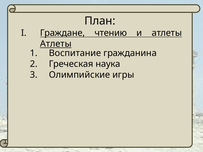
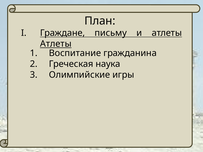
чтению: чтению -> письму (111, 33)
